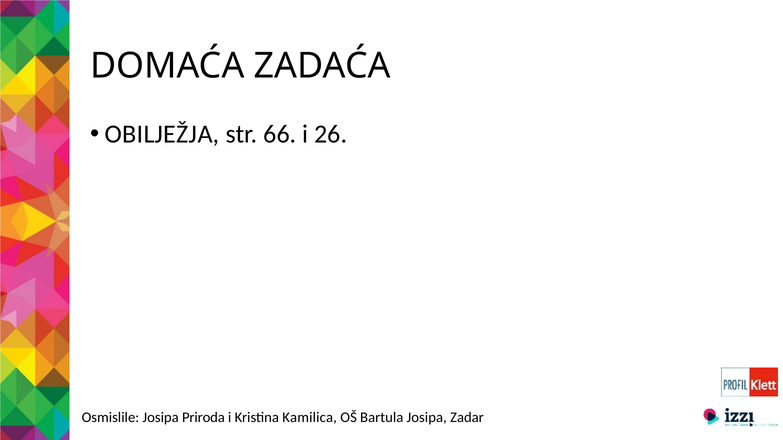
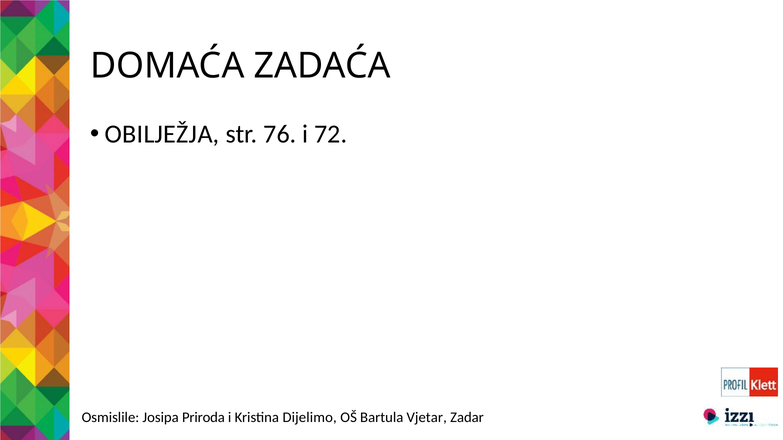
66: 66 -> 76 (280, 134)
26: 26 -> 72 (331, 134)
Kamilica: Kamilica -> Dijelimo (310, 418)
Bartula Josipa: Josipa -> Vjetar (427, 418)
